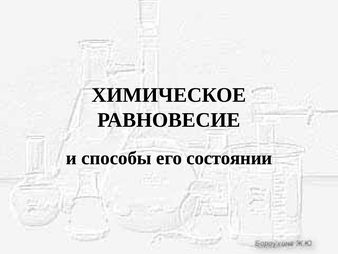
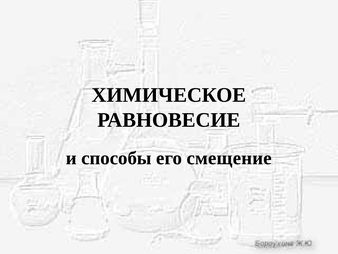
состоянии: состоянии -> смещение (229, 158)
